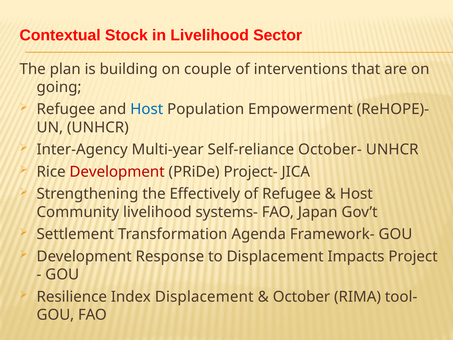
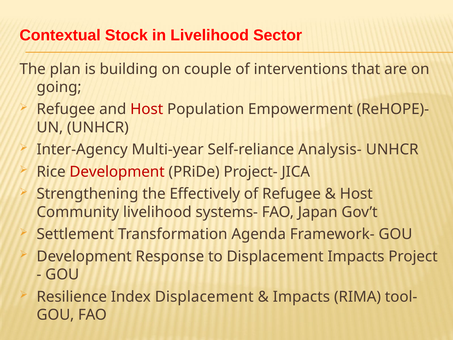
Host colour: blue -> red (147, 109)
October-: October- -> Analysis- (330, 150)
October: October -> Impacts (301, 297)
